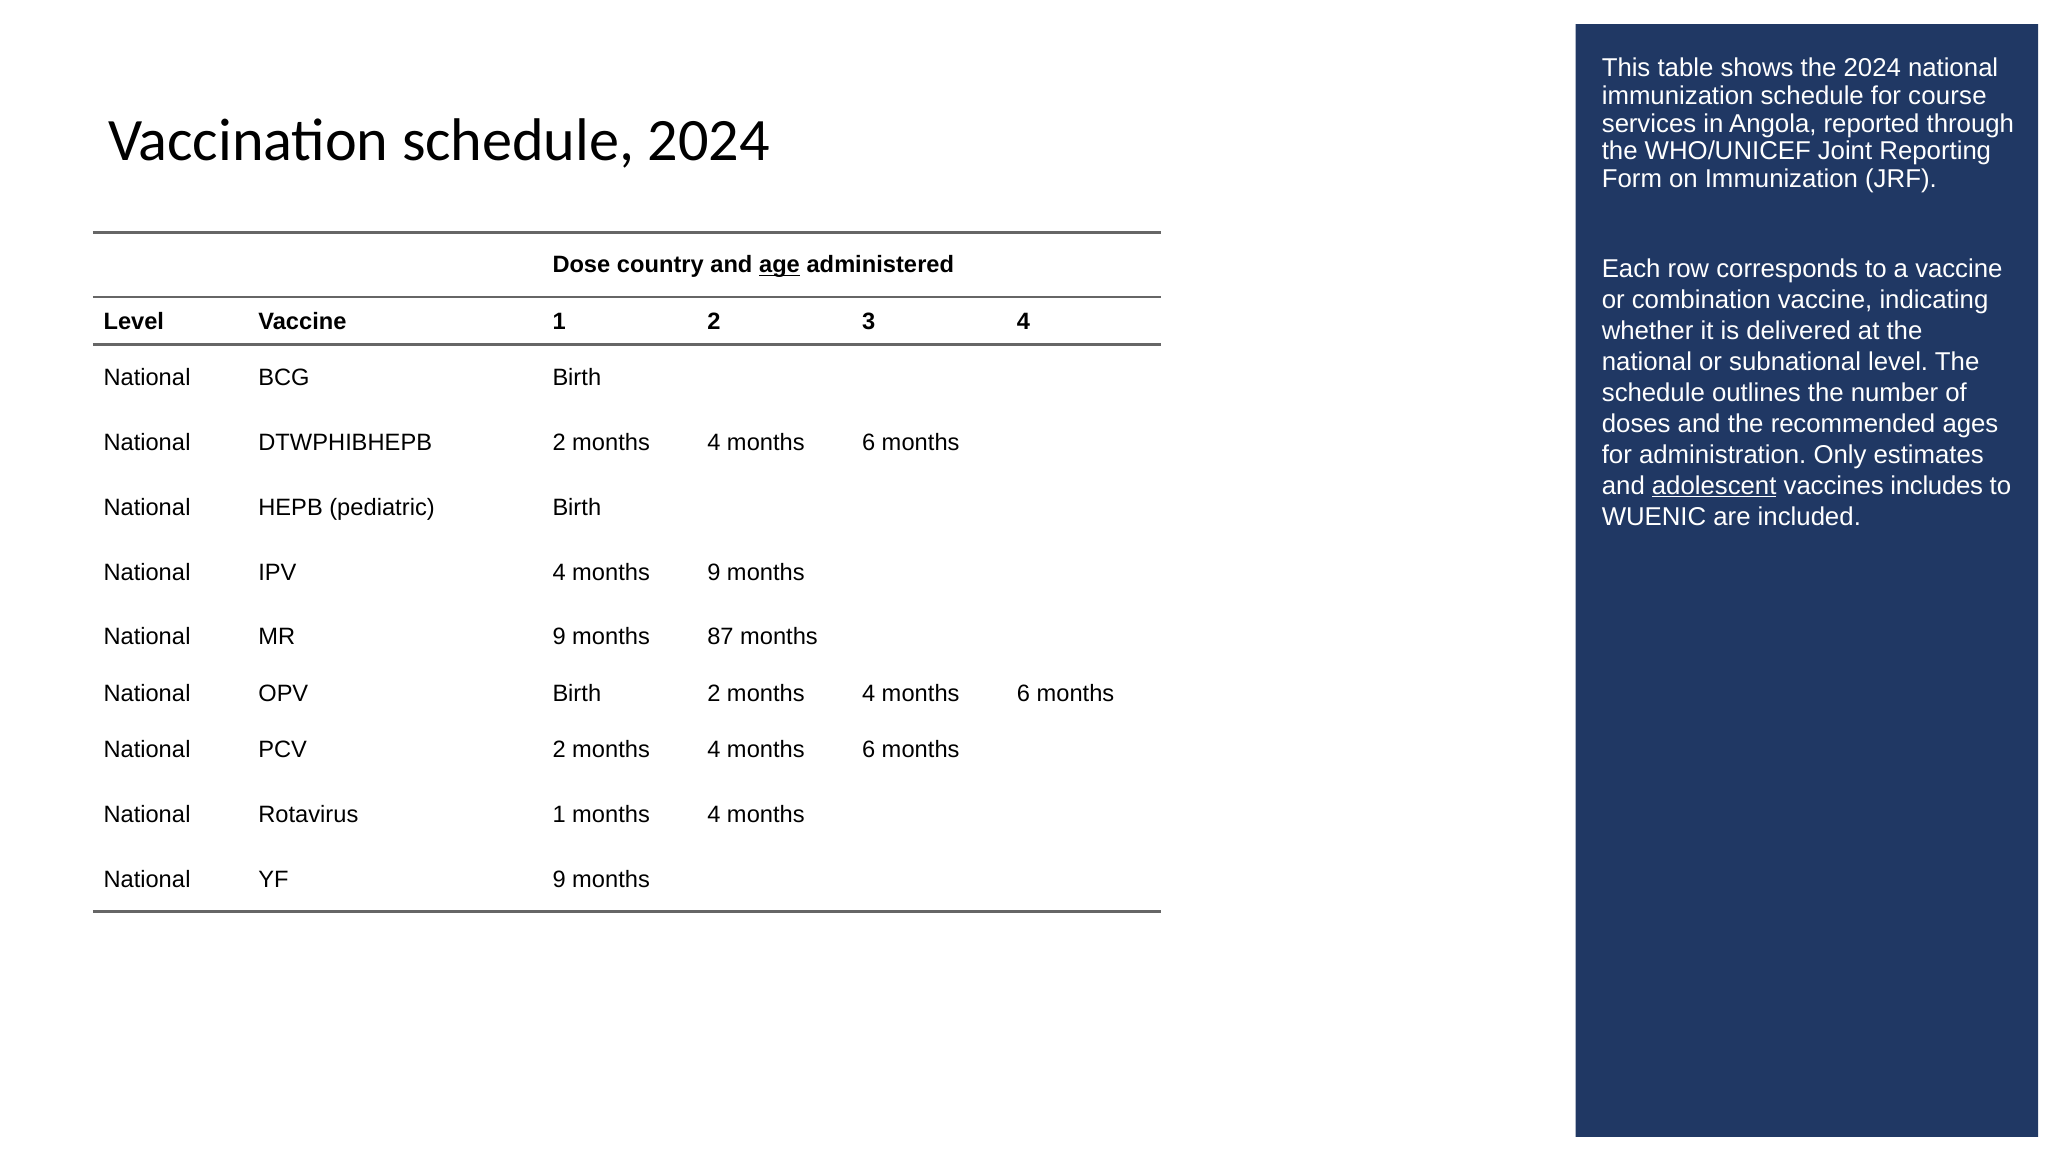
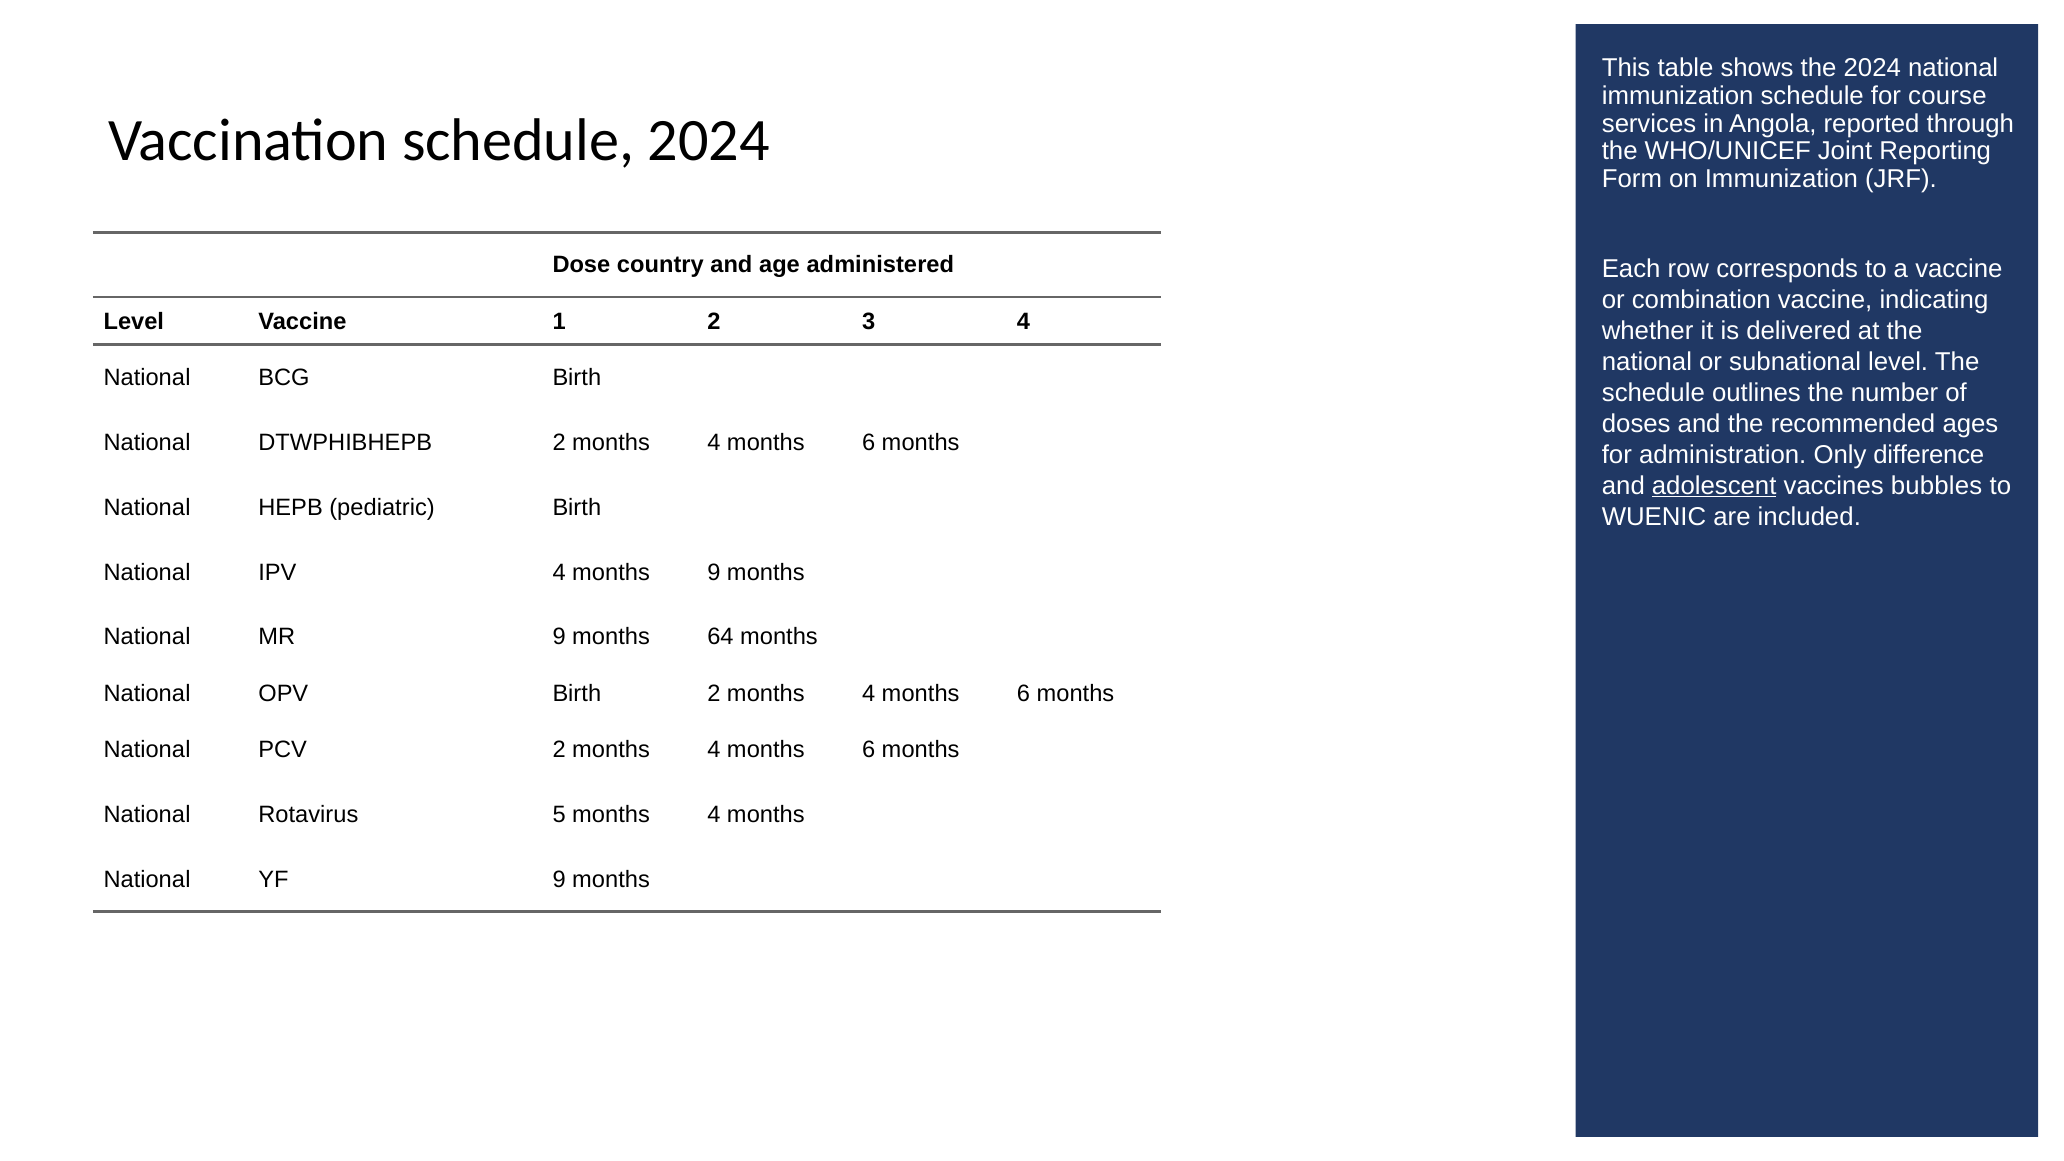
age underline: present -> none (779, 265)
estimates: estimates -> difference (1929, 455)
includes: includes -> bubbles (1936, 486)
87: 87 -> 64 (720, 637)
Rotavirus 1: 1 -> 5 (559, 815)
